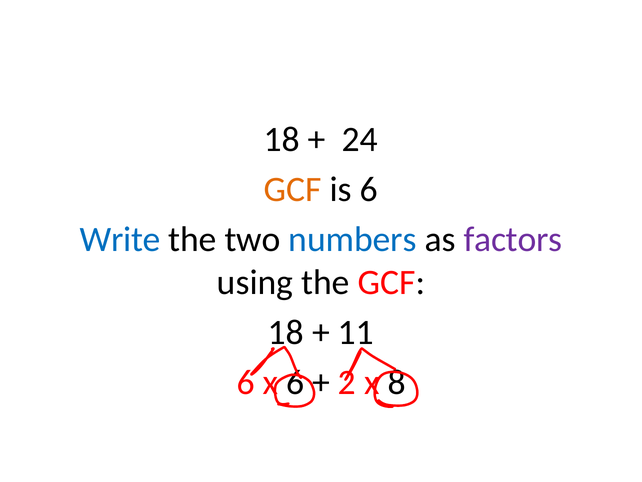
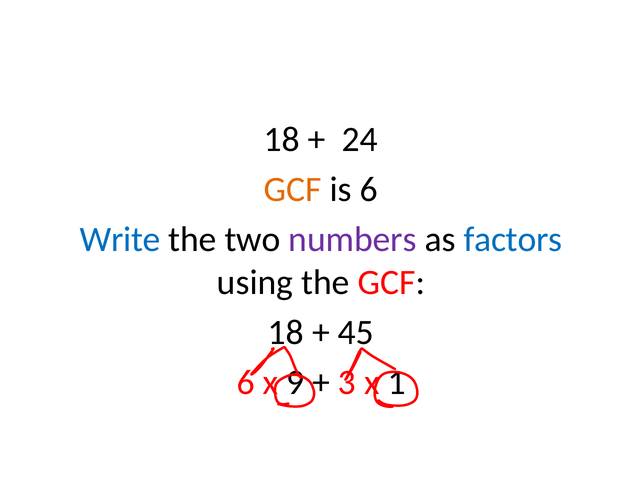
numbers colour: blue -> purple (352, 239)
factors colour: purple -> blue (513, 239)
11: 11 -> 45 (356, 332)
x 6: 6 -> 9 (295, 382)
2: 2 -> 3 (347, 382)
8: 8 -> 1 (397, 382)
